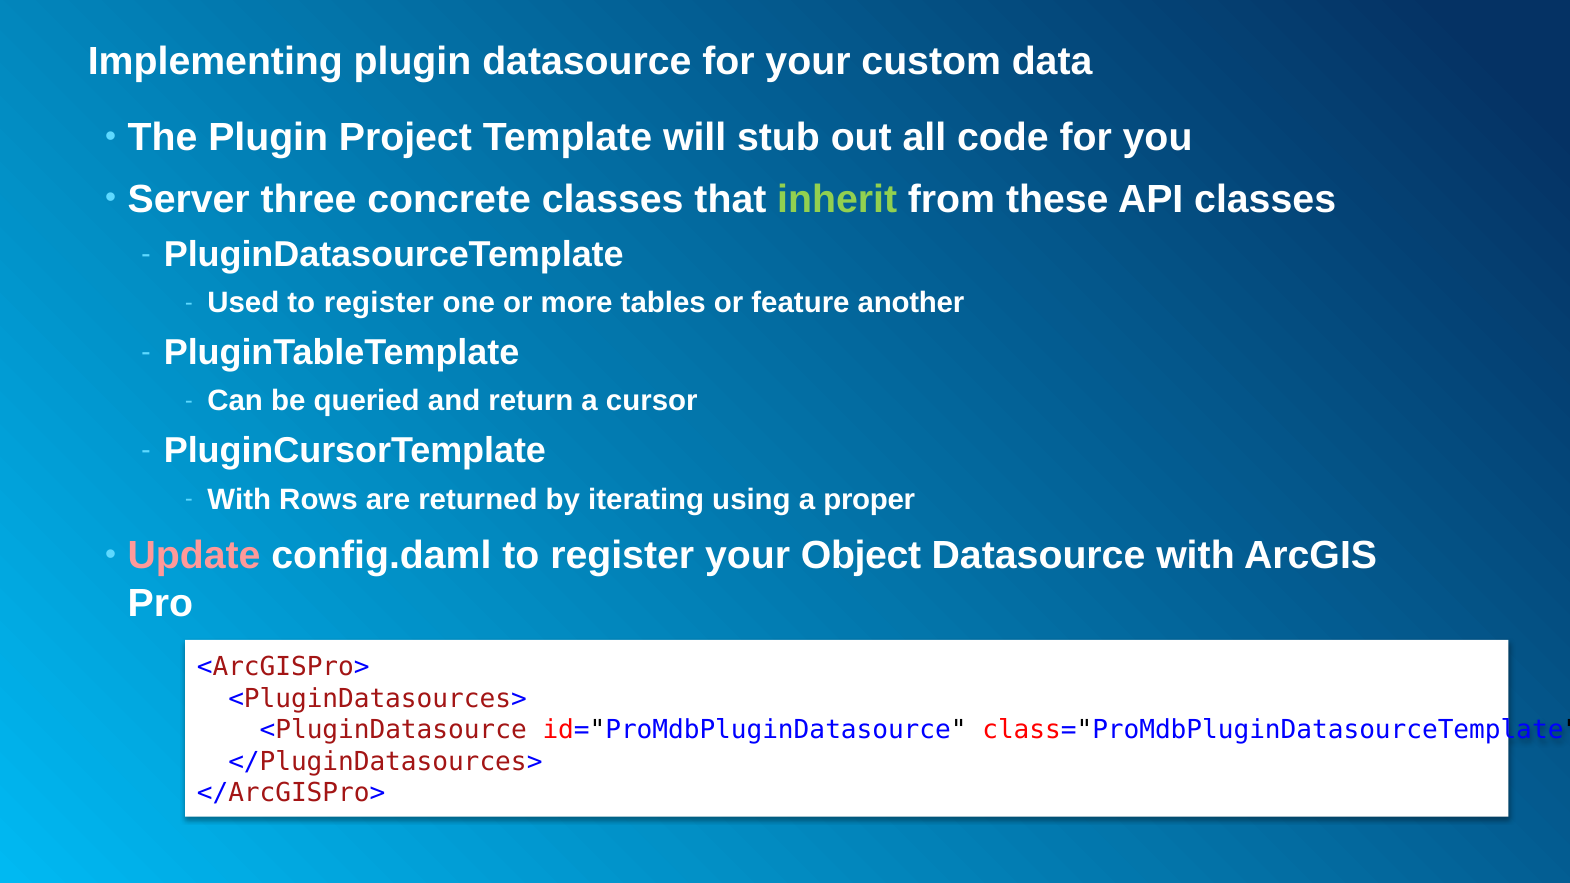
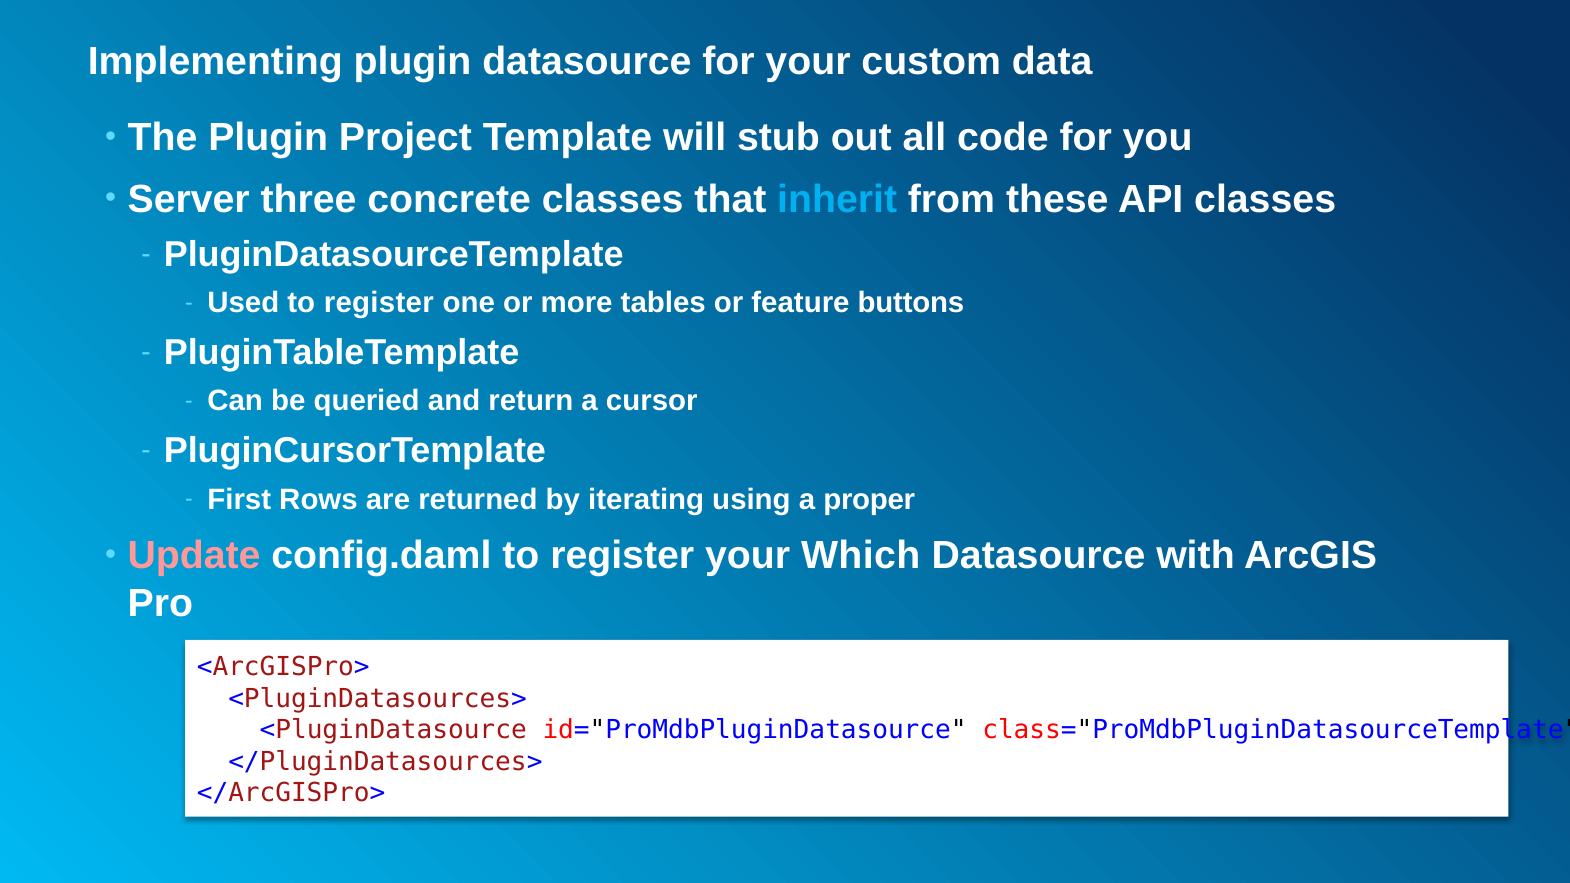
inherit colour: light green -> light blue (837, 200)
another: another -> buttons (911, 303)
With: With -> First (239, 499)
Object: Object -> Which (861, 556)
